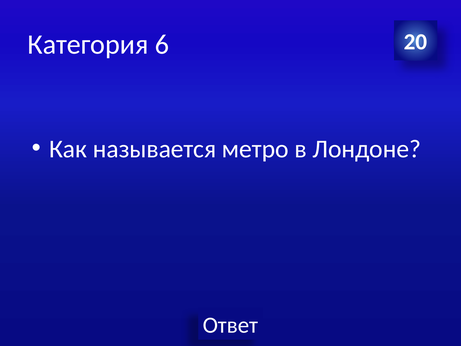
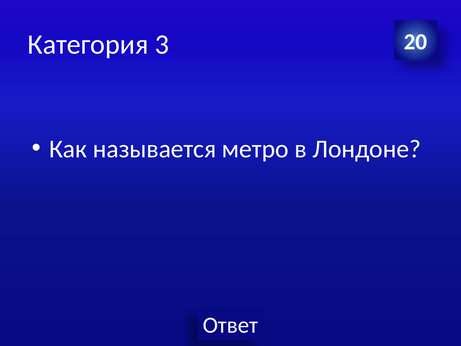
6: 6 -> 3 (162, 45)
